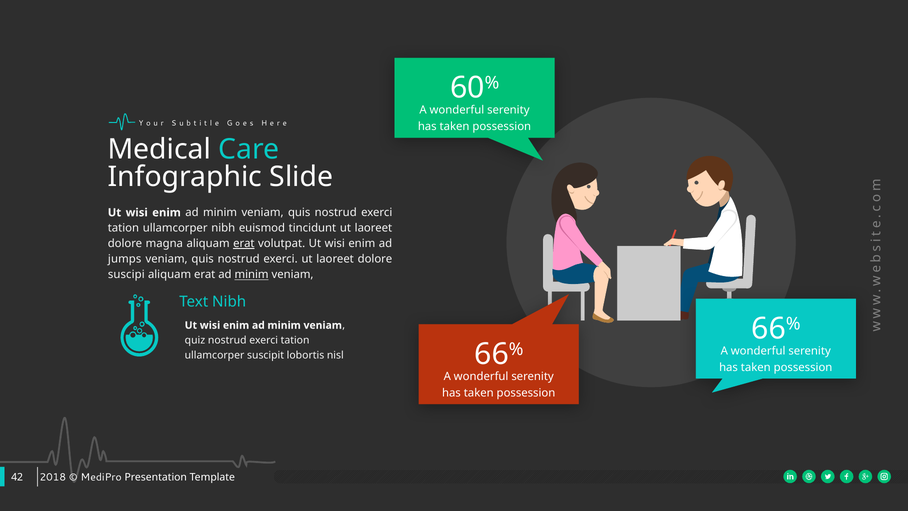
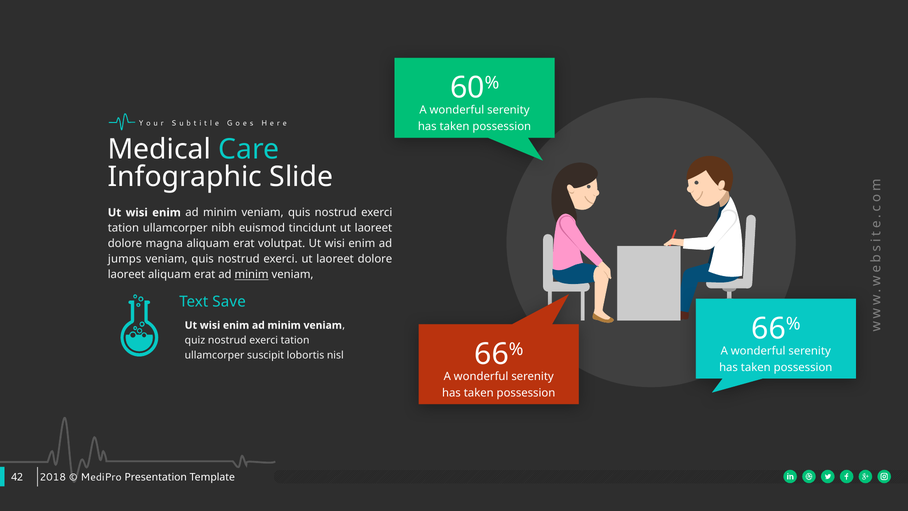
erat underline: present -> none (244, 244)
suscipi: suscipi -> laoreet (126, 275)
Text Nibh: Nibh -> Save (229, 301)
